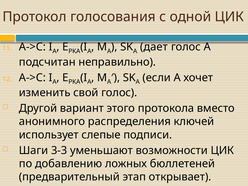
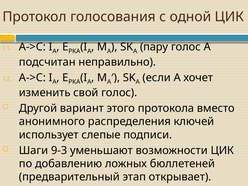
дает: дает -> пару (154, 47)
3-3: 3-3 -> 9-3 (59, 150)
